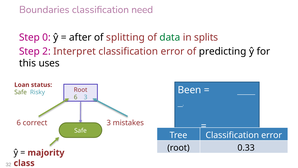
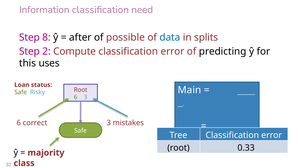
Boundaries: Boundaries -> Information (44, 10)
0: 0 -> 8 (47, 37)
splitting: splitting -> possible (126, 37)
data colour: green -> blue (170, 37)
Interpret: Interpret -> Compute (75, 51)
Been: Been -> Main (189, 90)
